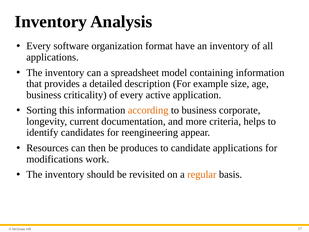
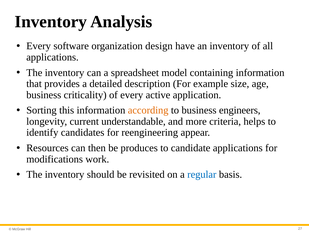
format: format -> design (159, 46)
corporate: corporate -> engineers (240, 110)
documentation: documentation -> understandable (133, 121)
regular colour: orange -> blue (202, 174)
